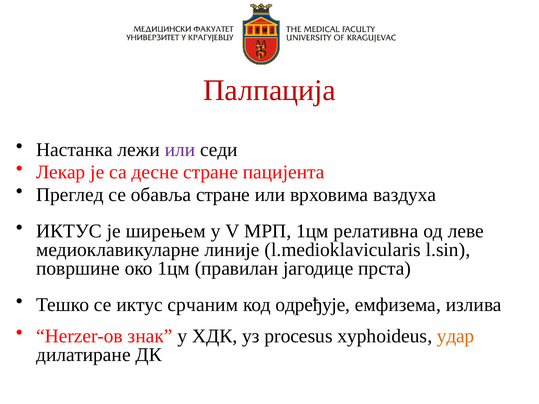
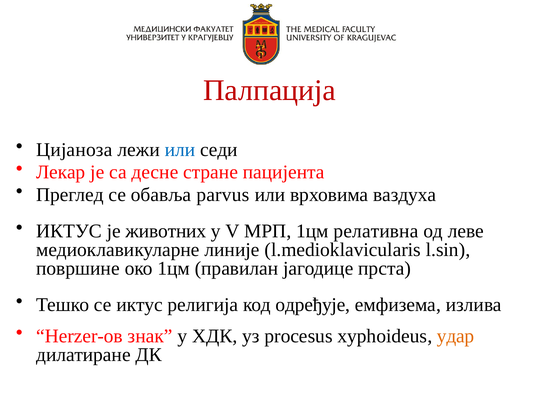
Настанка: Настанка -> Цијаноза (74, 150)
или colour: purple -> blue (180, 150)
обавља стране: стране -> parvus (223, 195)
ширењем: ширењем -> животних (166, 231)
срчаним: срчаним -> религија (203, 305)
